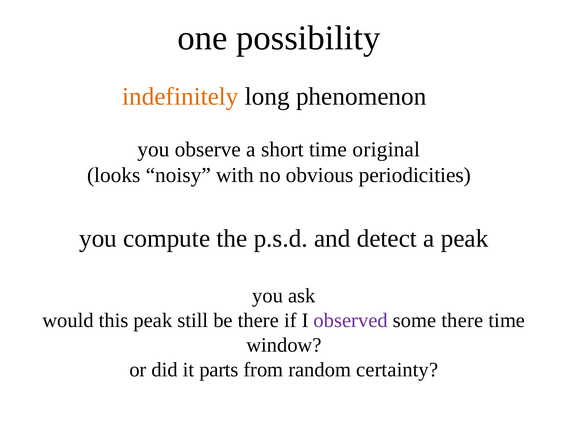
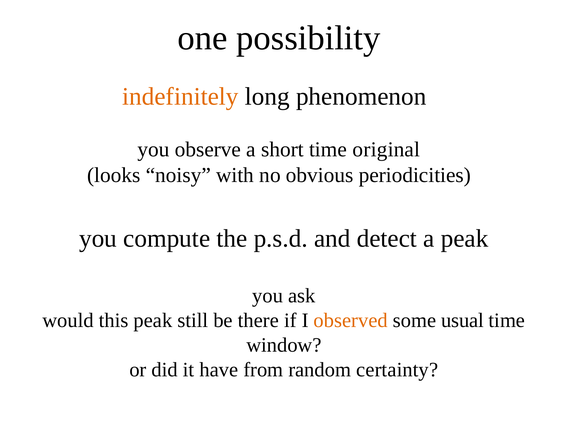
observed colour: purple -> orange (351, 320)
some there: there -> usual (462, 320)
parts: parts -> have (219, 370)
